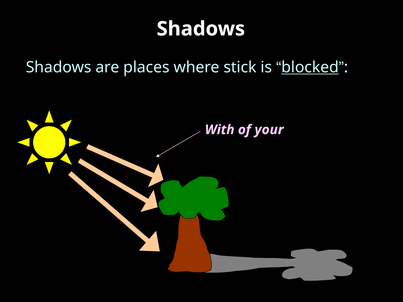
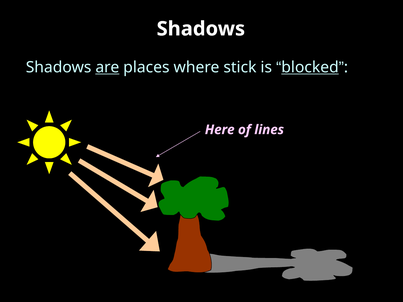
are underline: none -> present (107, 67)
With: With -> Here (220, 130)
your: your -> lines (269, 130)
